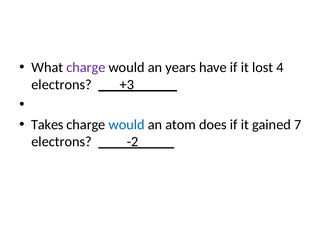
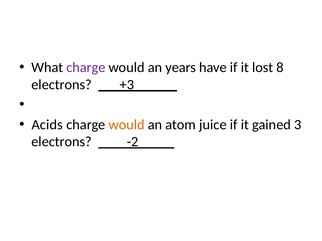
4: 4 -> 8 (280, 68)
Takes: Takes -> Acids (47, 125)
would colour: blue -> orange (127, 125)
does: does -> juice (213, 125)
7: 7 -> 3 (298, 125)
